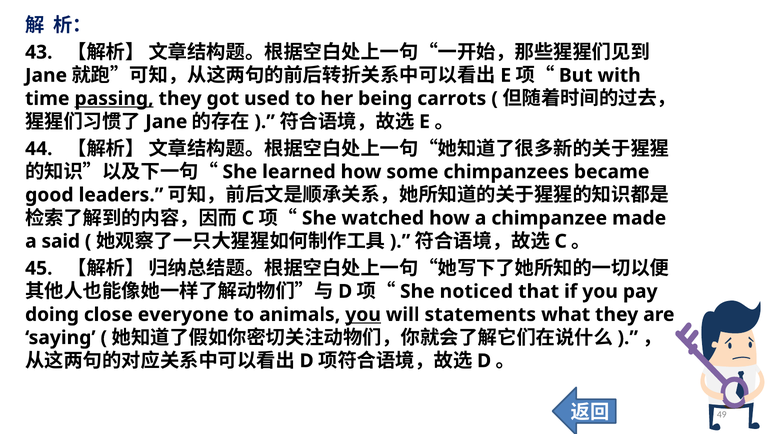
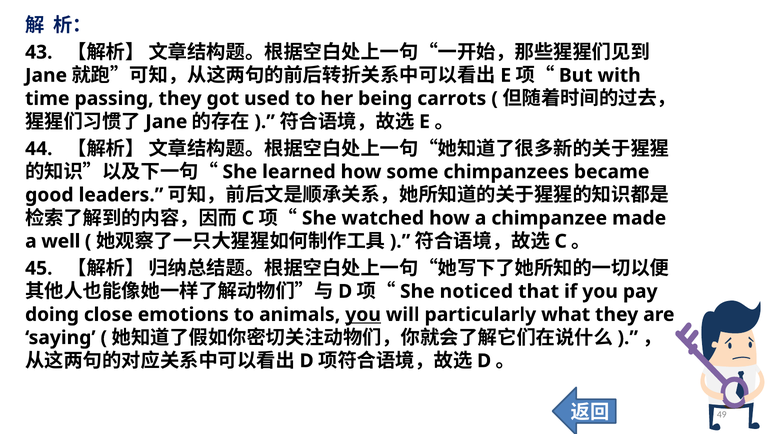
passing underline: present -> none (114, 98)
said: said -> well (61, 241)
everyone: everyone -> emotions (183, 314)
statements: statements -> particularly (480, 314)
